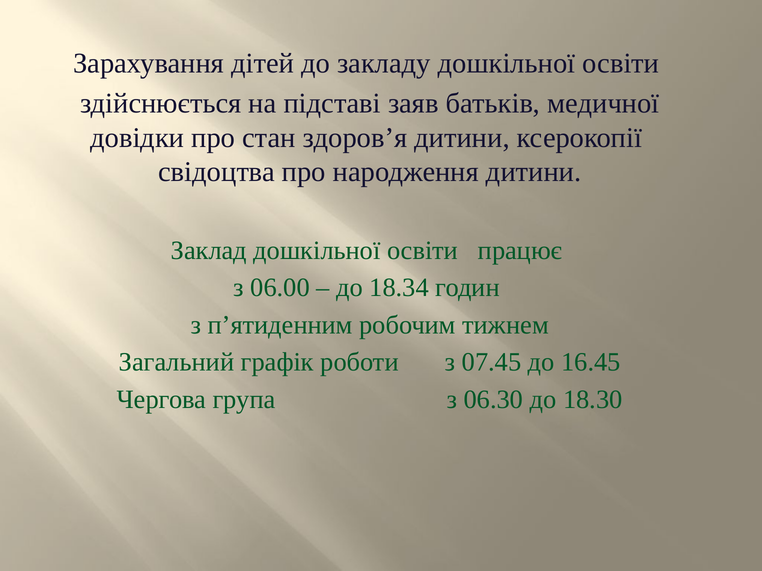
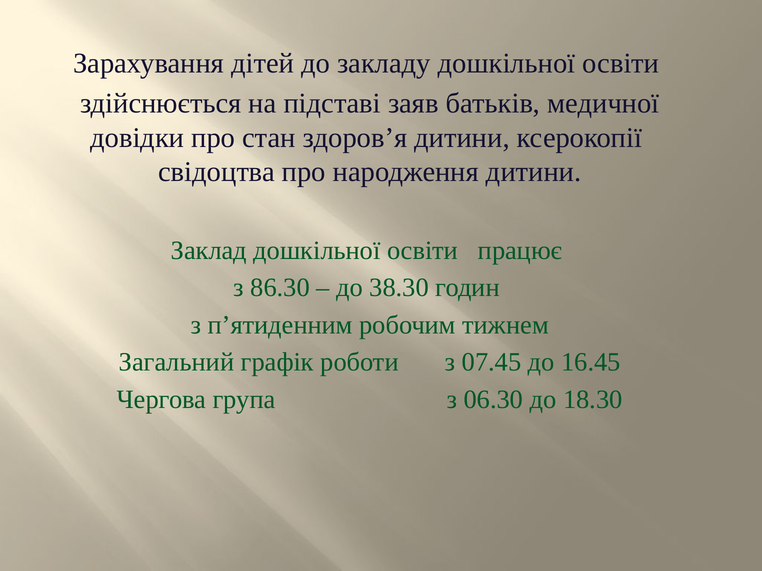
06.00: 06.00 -> 86.30 (280, 288)
18.34: 18.34 -> 38.30 (399, 288)
